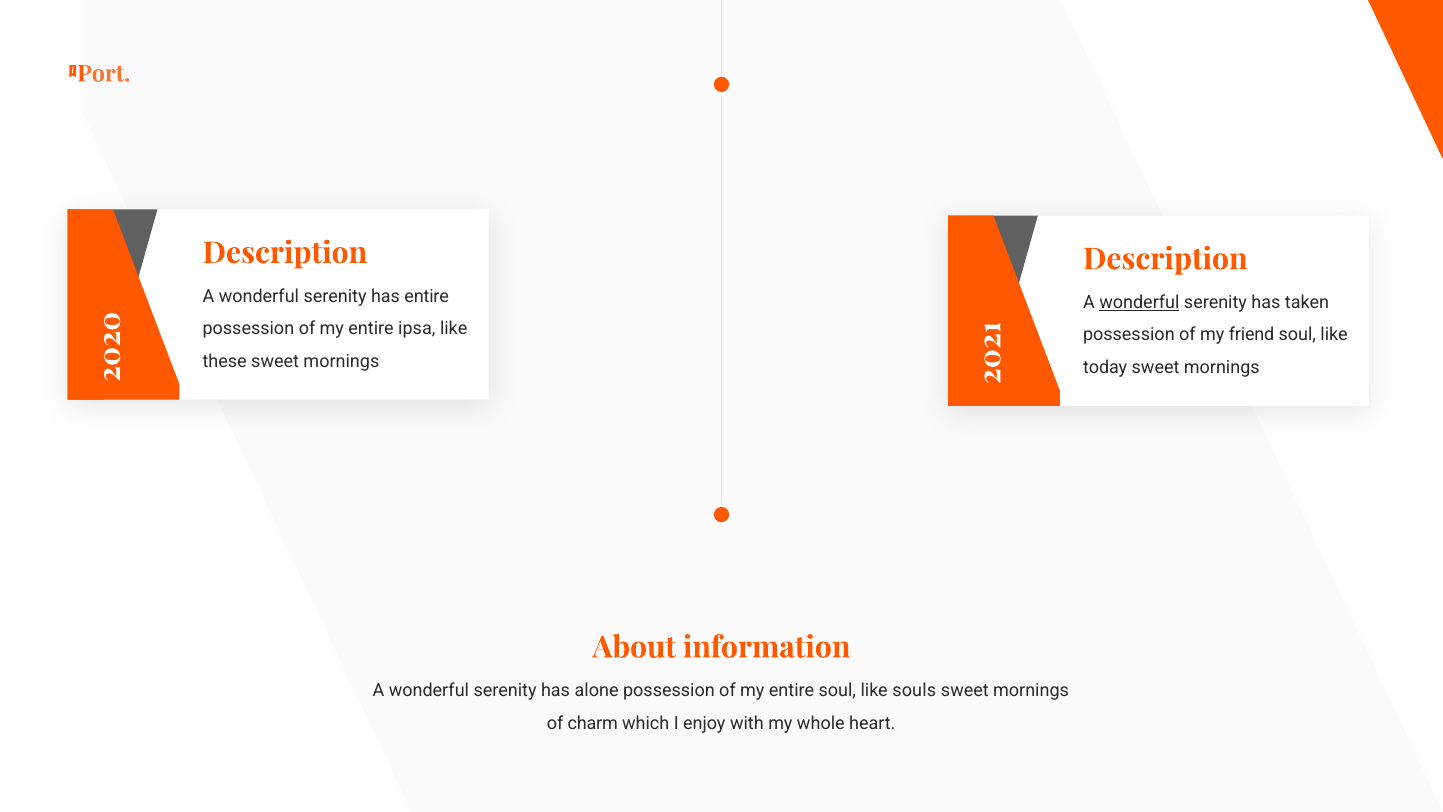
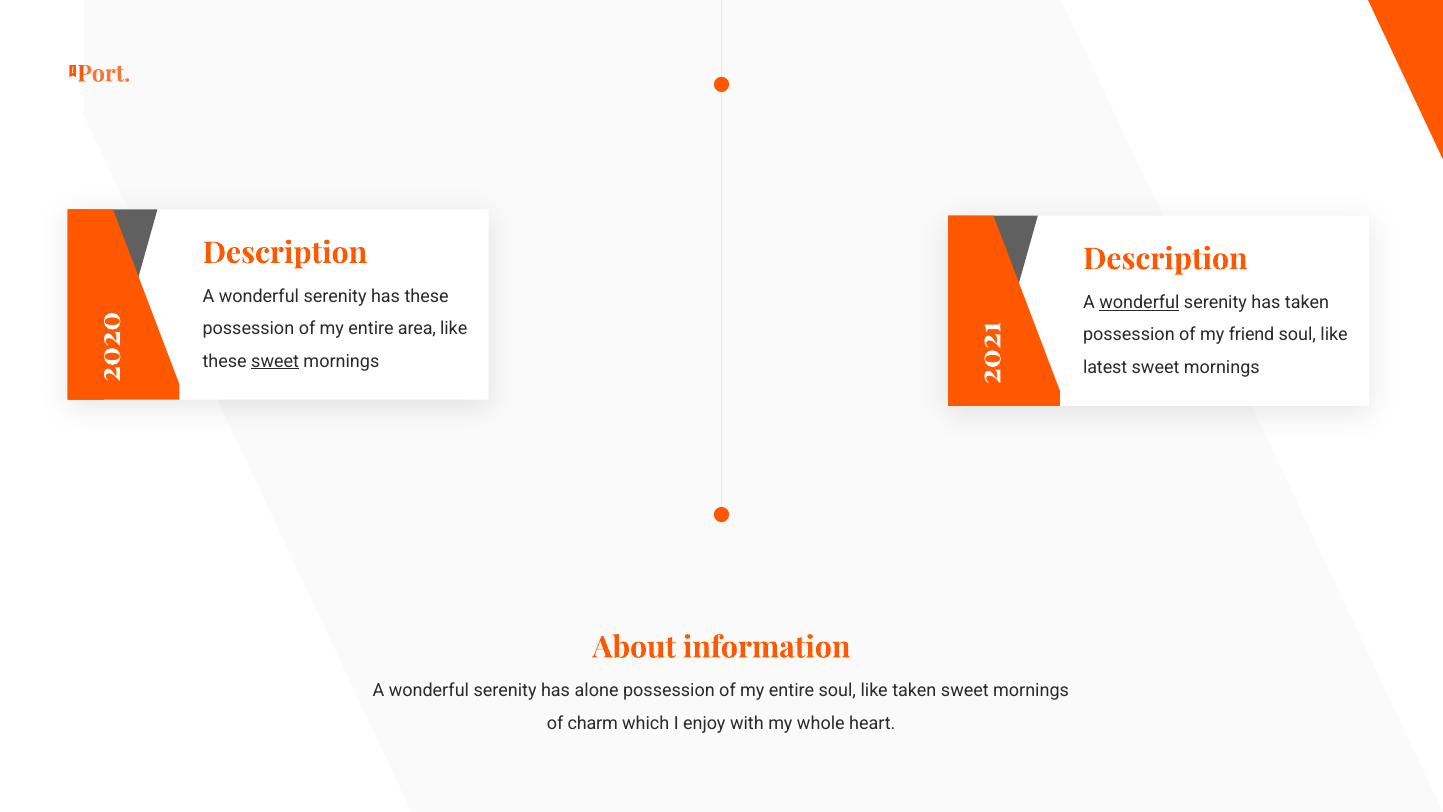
has entire: entire -> these (427, 296)
ipsa: ipsa -> area (417, 329)
sweet underline: none -> present (275, 361)
today: today -> latest (1105, 367)
like souls: souls -> taken (914, 690)
